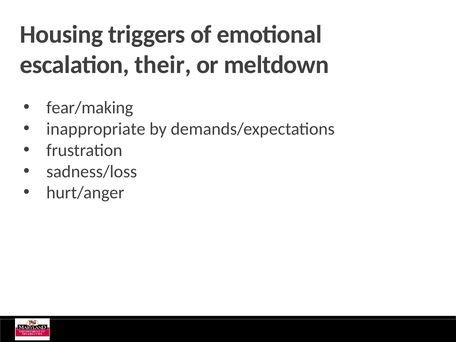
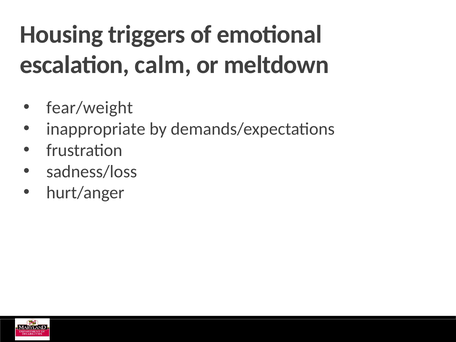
their: their -> calm (163, 65)
fear/making: fear/making -> fear/weight (90, 108)
